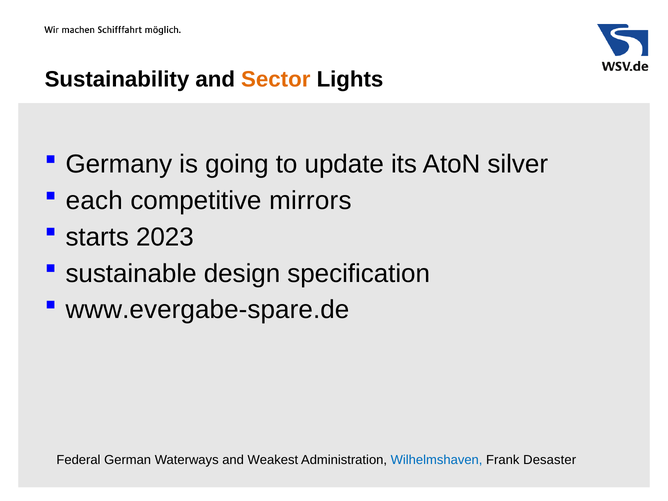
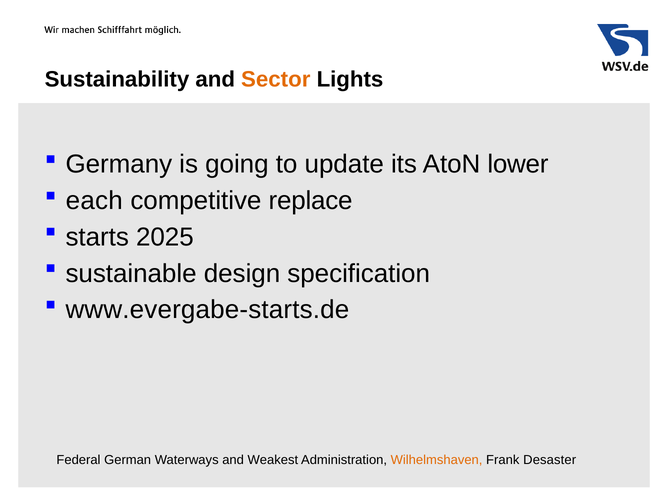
silver: silver -> lower (518, 164)
mirrors: mirrors -> replace (311, 201)
2023: 2023 -> 2025 (165, 237)
www.evergabe-spare.de: www.evergabe-spare.de -> www.evergabe-starts.de (207, 310)
Wilhelmshaven colour: blue -> orange (437, 460)
